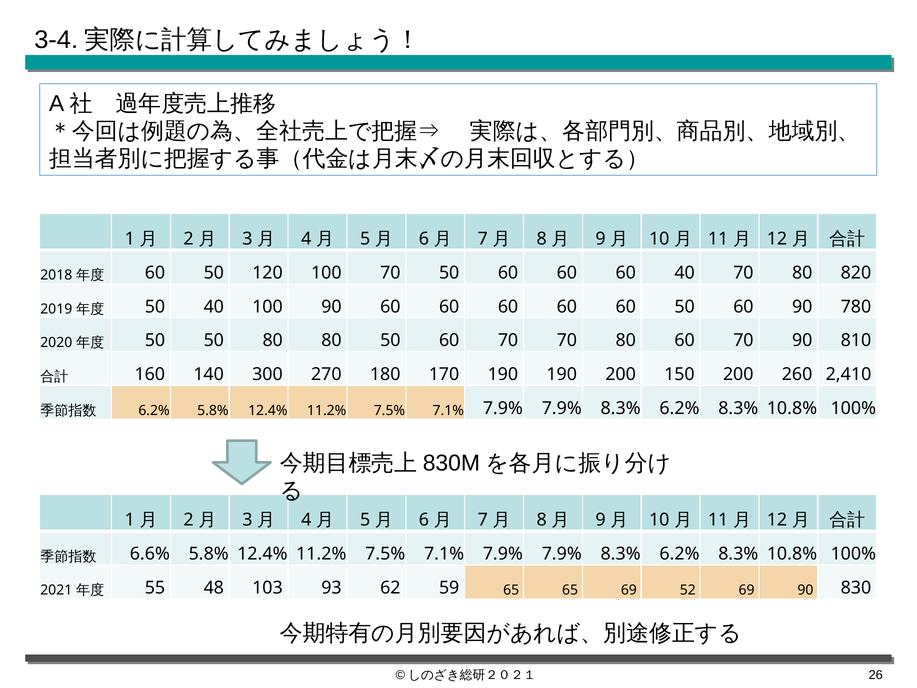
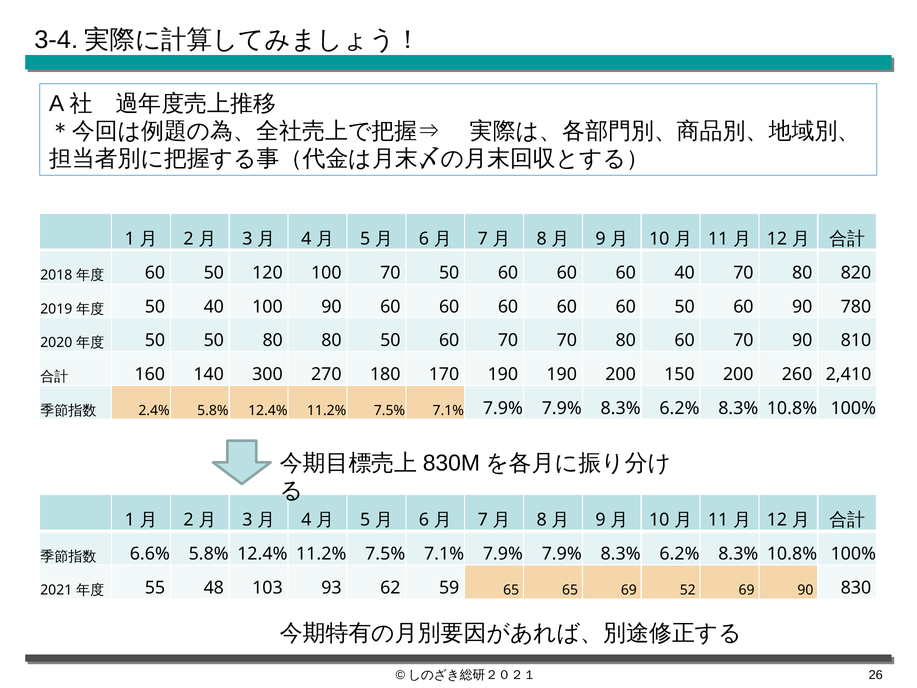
6.2%: 6.2% -> 2.4% (154, 410)
